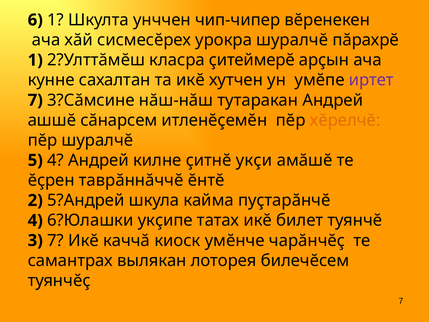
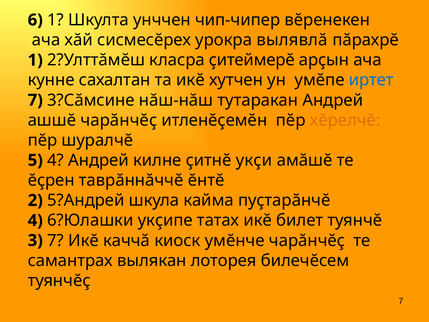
урокра шуралчĕ: шуралчĕ -> вылявлă (292, 40)
иртет colour: purple -> blue (371, 80)
ашшĕ сăнарсем: сăнарсем -> чарăнчĕç (119, 120)
